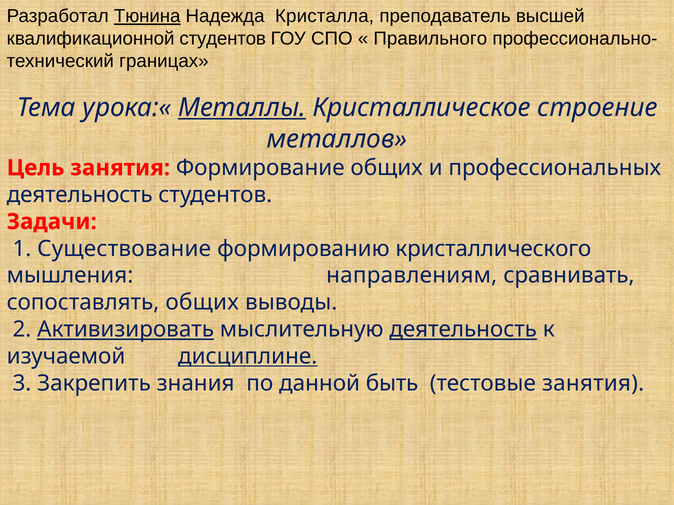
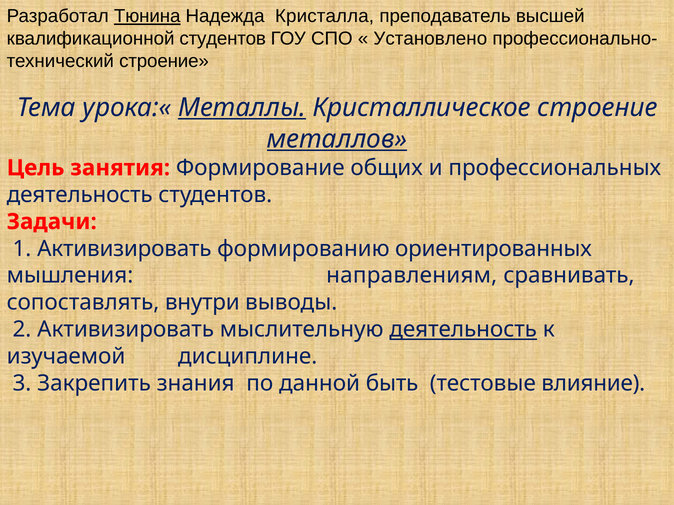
Правильного: Правильного -> Установлено (430, 39)
границах: границах -> строение (164, 61)
металлов underline: none -> present (337, 139)
1 Существование: Существование -> Активизировать (124, 249)
кристаллического: кристаллического -> ориентированных (493, 249)
сопоставлять общих: общих -> внутри (202, 303)
Активизировать underline: present -> none (126, 330)
дисциплине underline: present -> none (248, 357)
тестовые занятия: занятия -> влияние (593, 384)
